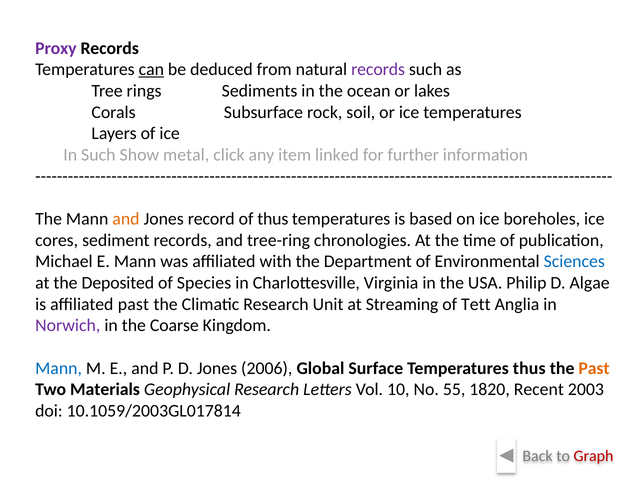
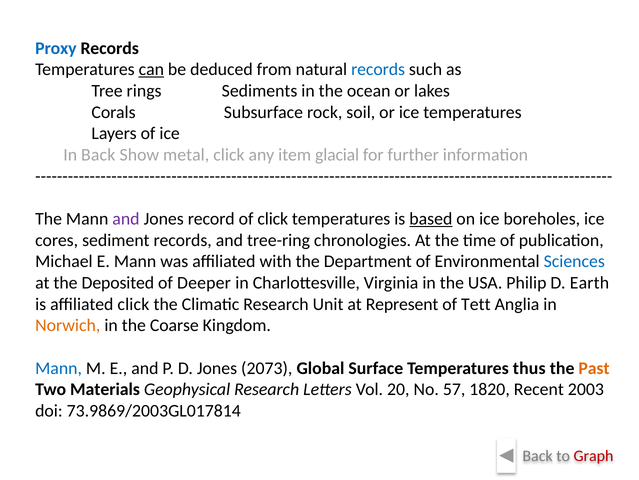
Proxy colour: purple -> blue (56, 48)
records colour: purple -> blue (378, 69)
In Such: Such -> Back (98, 155)
linked: linked -> glacial (337, 155)
and colour: orange -> purple (126, 219)
of thus: thus -> click (273, 219)
based underline: none -> present (431, 219)
Species: Species -> Deeper (204, 282)
Algae: Algae -> Earth (589, 282)
affiliated past: past -> click (133, 304)
Streaming: Streaming -> Represent (402, 304)
Norwich colour: purple -> orange (68, 325)
2006: 2006 -> 2073 (267, 368)
10: 10 -> 20 (398, 389)
55: 55 -> 57 (454, 389)
10.1059/2003GL017814: 10.1059/2003GL017814 -> 73.9869/2003GL017814 (154, 410)
